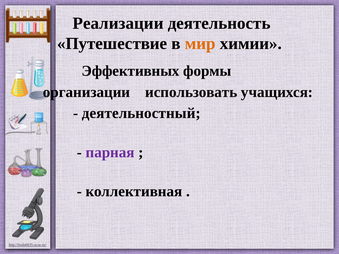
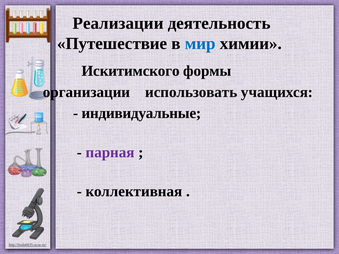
мир colour: orange -> blue (200, 44)
Эффективных: Эффективных -> Искитимского (131, 71)
деятельностный: деятельностный -> индивидуальные (141, 113)
